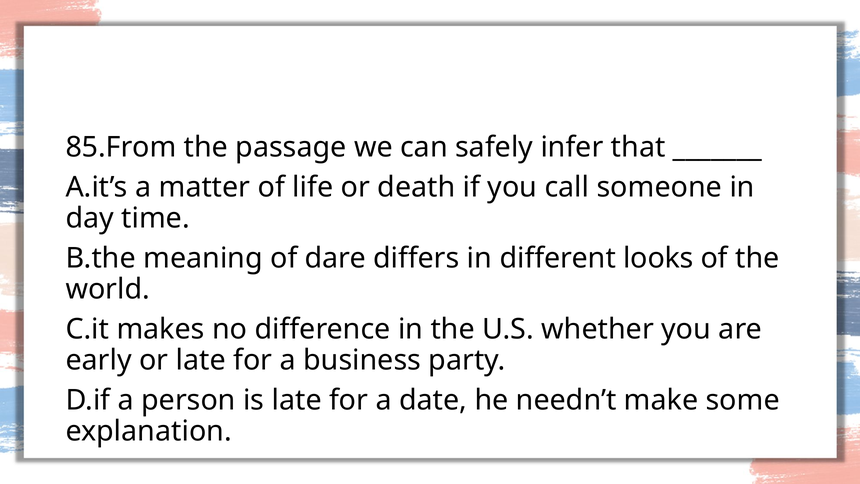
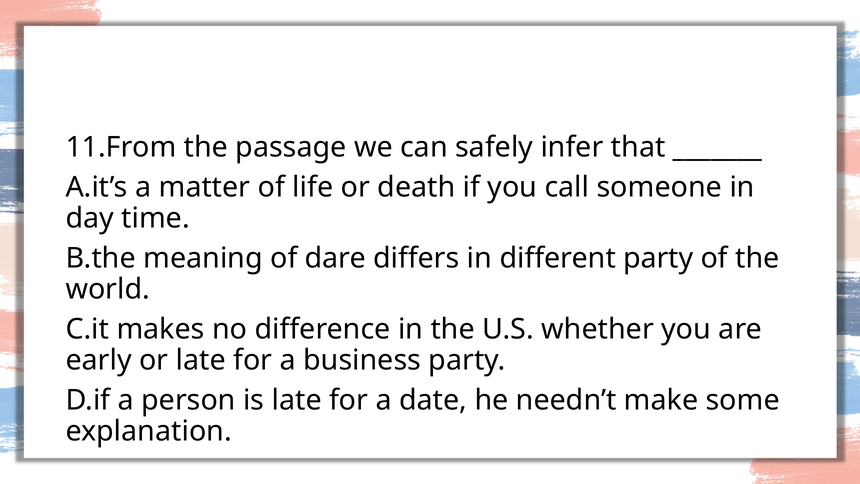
85.From: 85.From -> 11.From (121, 147)
different looks: looks -> party (658, 258)
